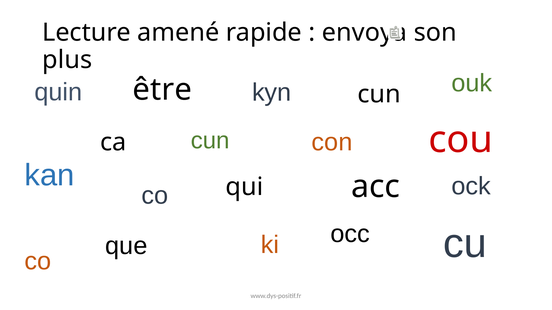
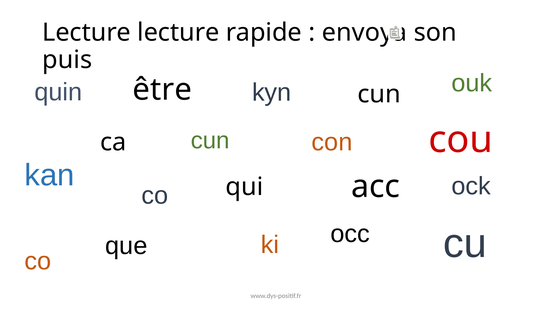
Lecture amené: amené -> lecture (178, 33)
plus: plus -> puis (67, 60)
